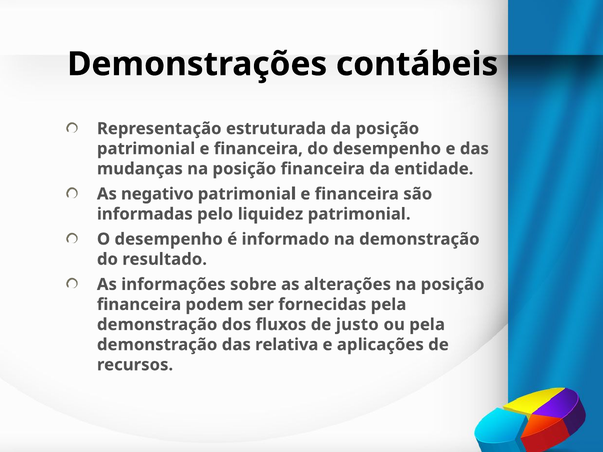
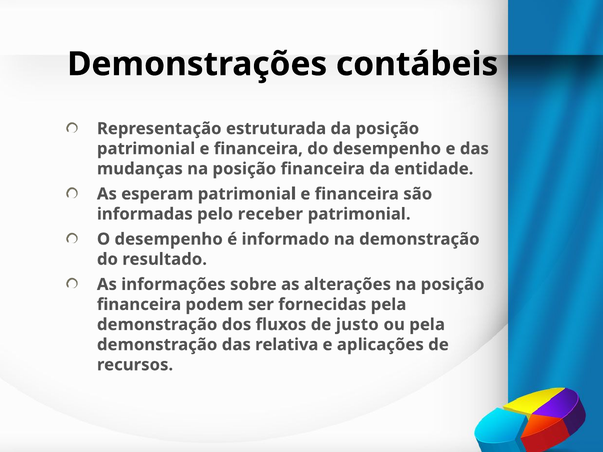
negativo: negativo -> esperam (157, 194)
liquidez: liquidez -> receber (270, 214)
